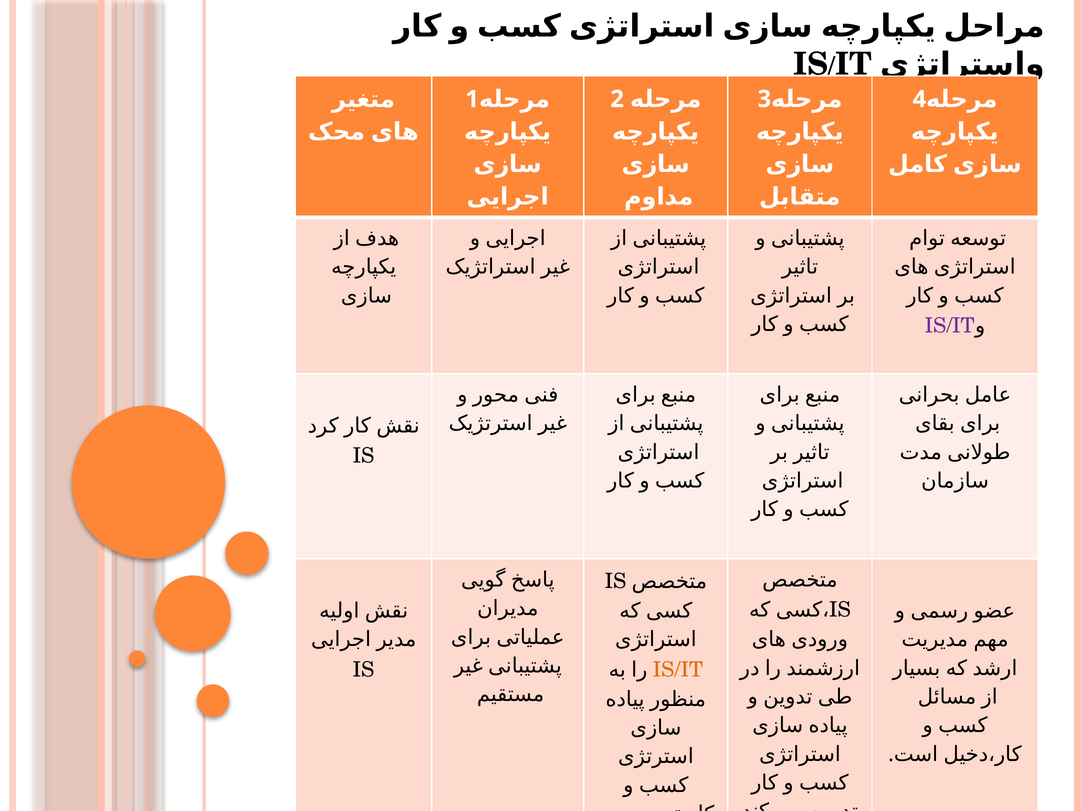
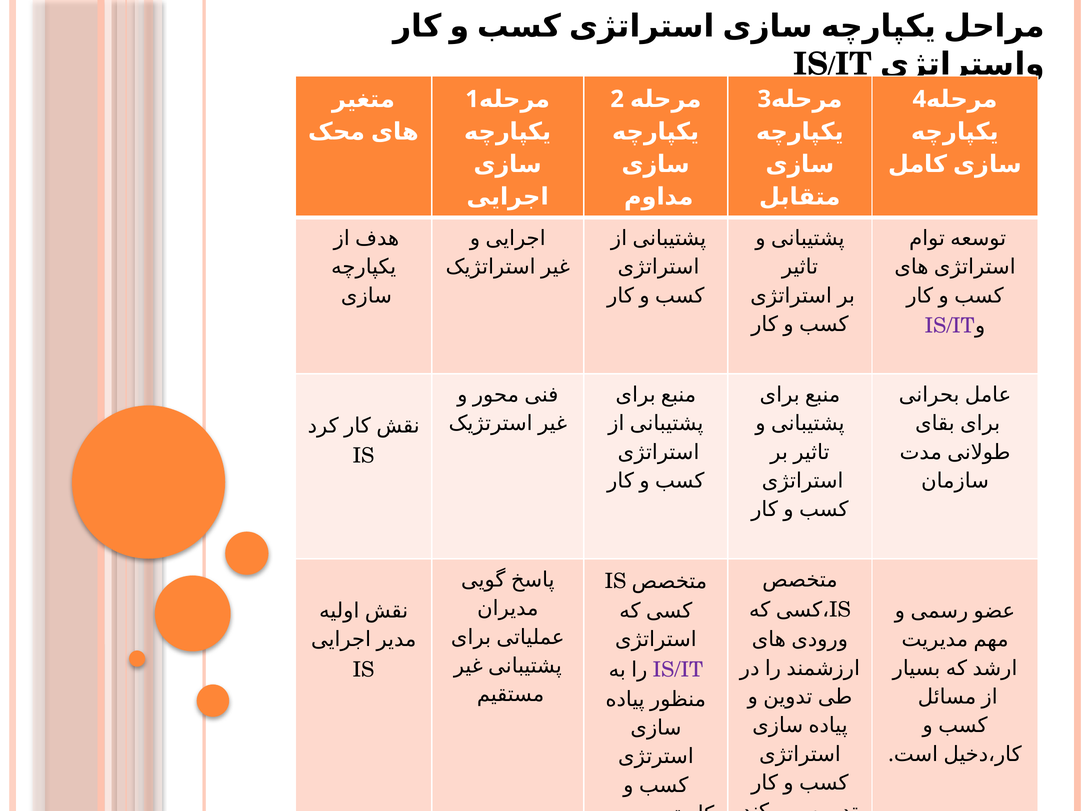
IS/IT colour: orange -> purple (678, 669)
